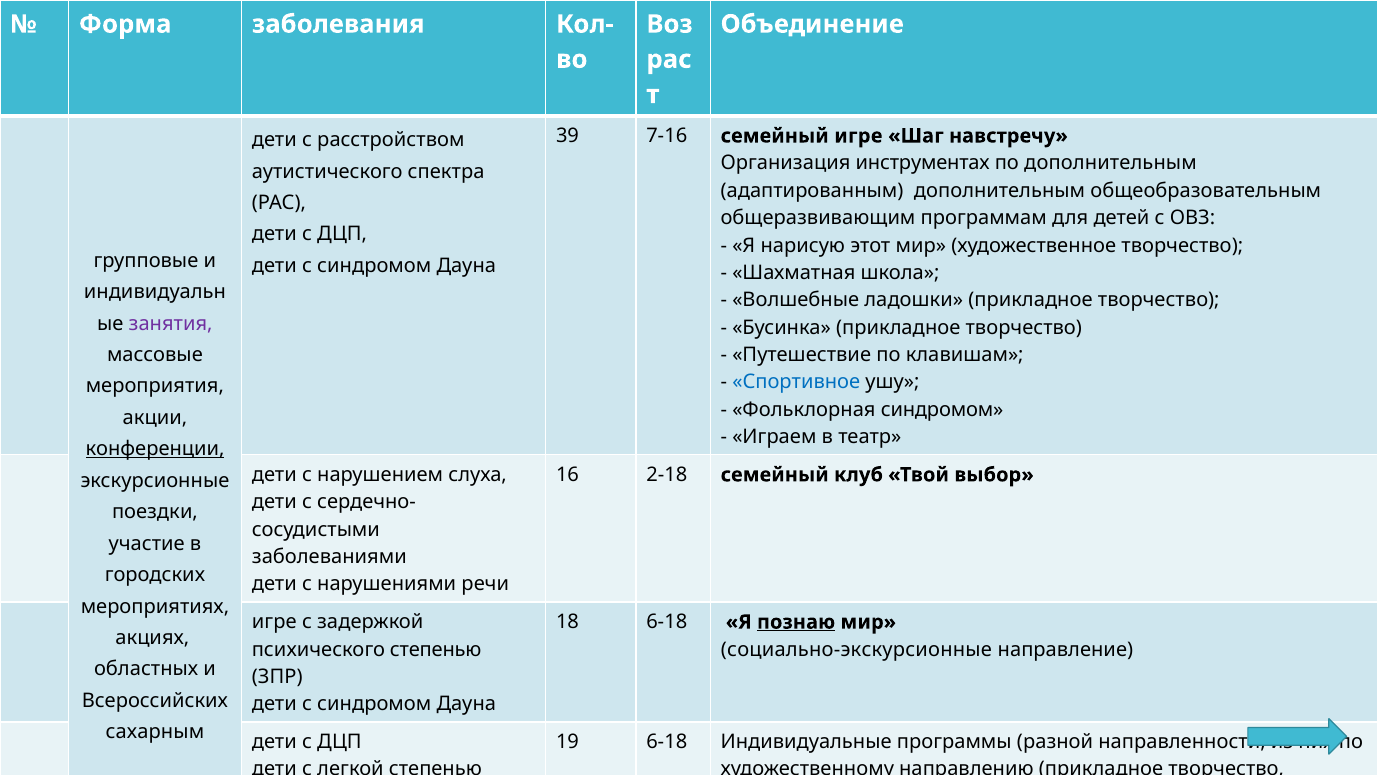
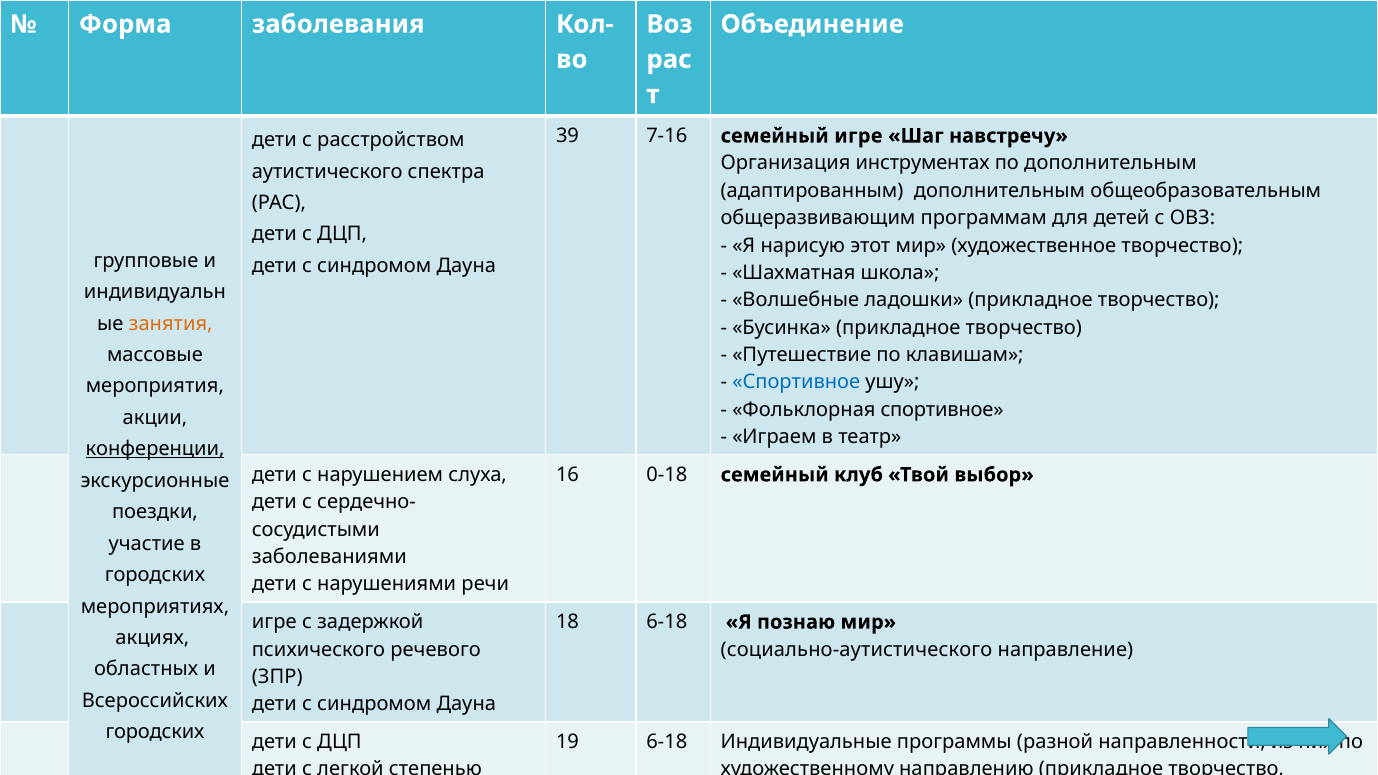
занятия colour: purple -> orange (171, 323)
Фольклорная синдромом: синдромом -> спортивное (942, 410)
2-18: 2-18 -> 0-18 (667, 475)
познаю underline: present -> none (796, 622)
психического степенью: степенью -> речевого (436, 650)
социально-экскурсионные: социально-экскурсионные -> социально-аутистического (856, 650)
сахарным: сахарным -> городских (155, 732)
